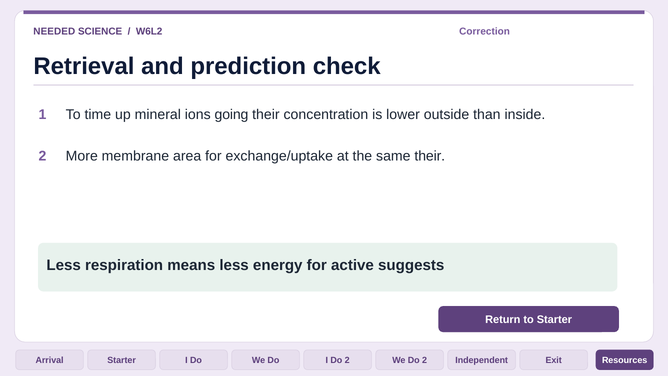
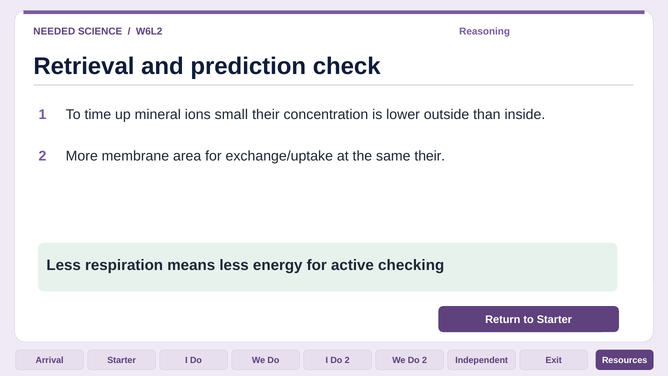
Correction: Correction -> Reasoning (485, 31)
going: going -> small (231, 114)
suggests: suggests -> checking (411, 265)
